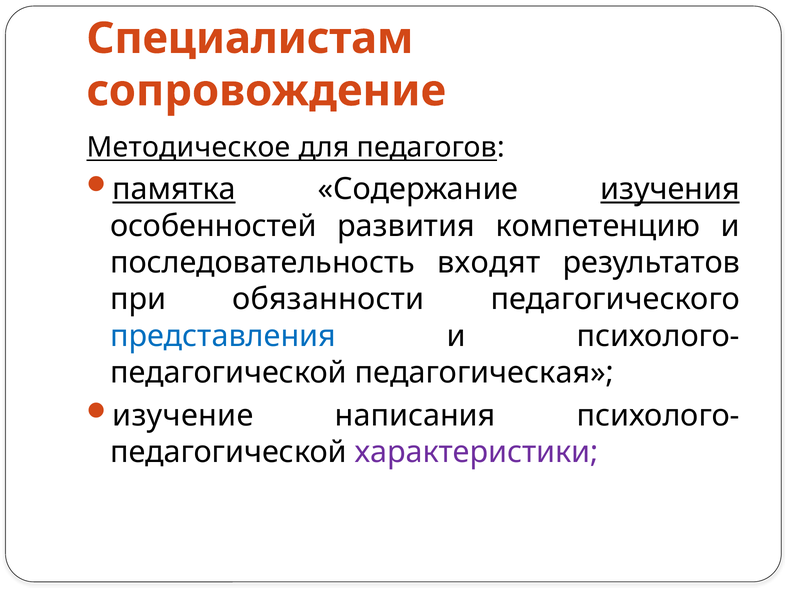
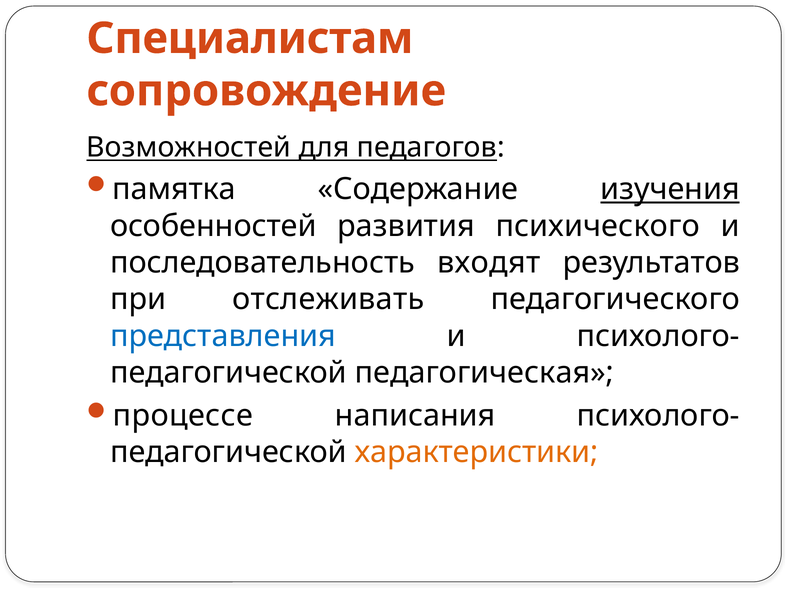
Методическое: Методическое -> Возможностей (189, 148)
памятка underline: present -> none (174, 189)
компетенцию: компетенцию -> психического (598, 226)
обязанности: обязанности -> отслеживать (328, 299)
изучение: изучение -> процессе (183, 416)
характеристики colour: purple -> orange (477, 452)
